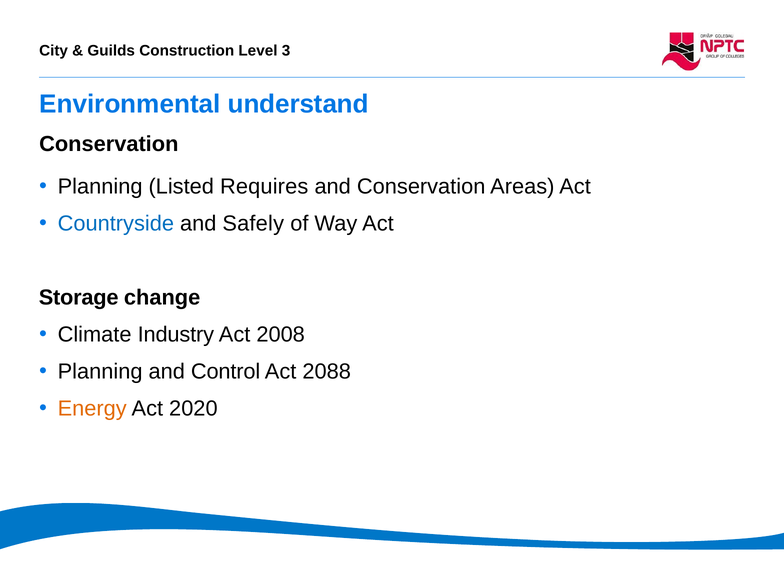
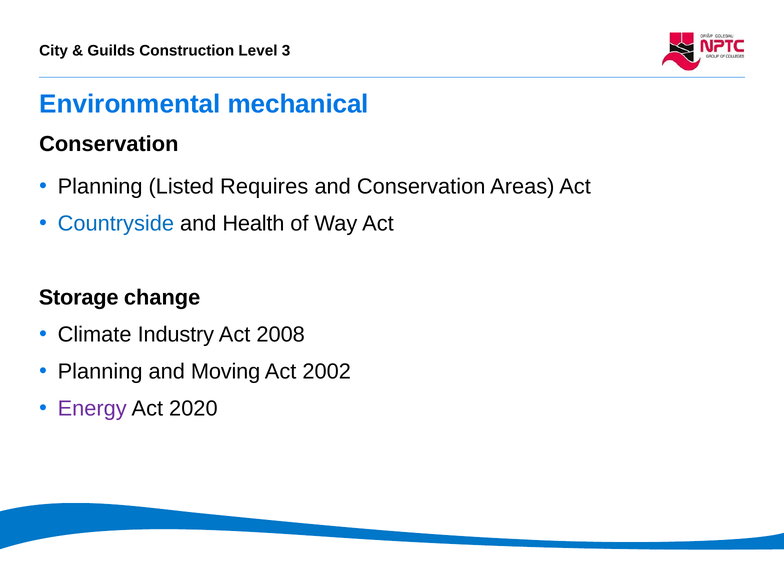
understand: understand -> mechanical (298, 104)
Safely: Safely -> Health (253, 224)
Control: Control -> Moving (226, 372)
2088: 2088 -> 2002 (327, 372)
Energy colour: orange -> purple (92, 409)
